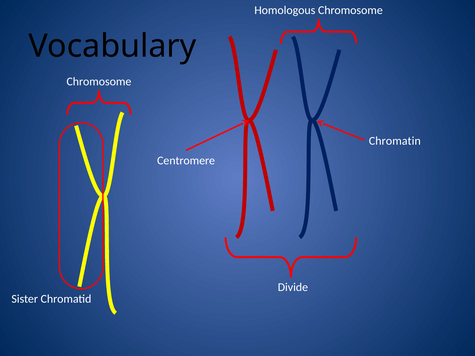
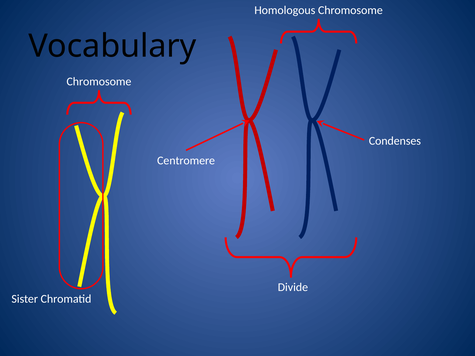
Chromatin: Chromatin -> Condenses (395, 141)
